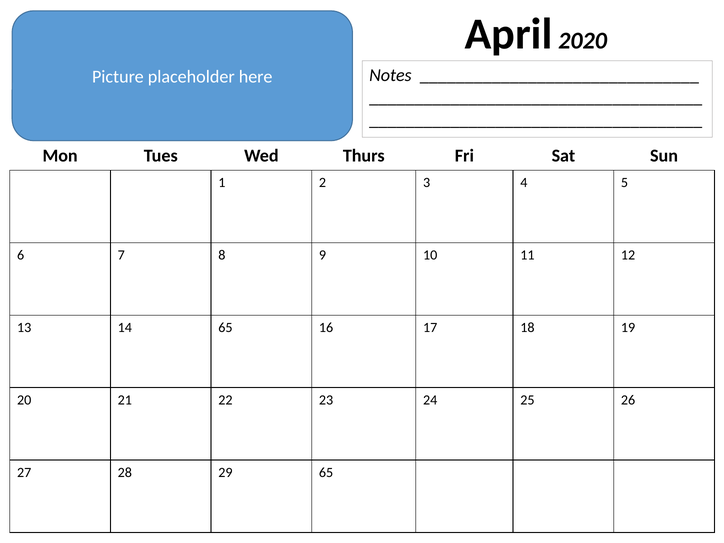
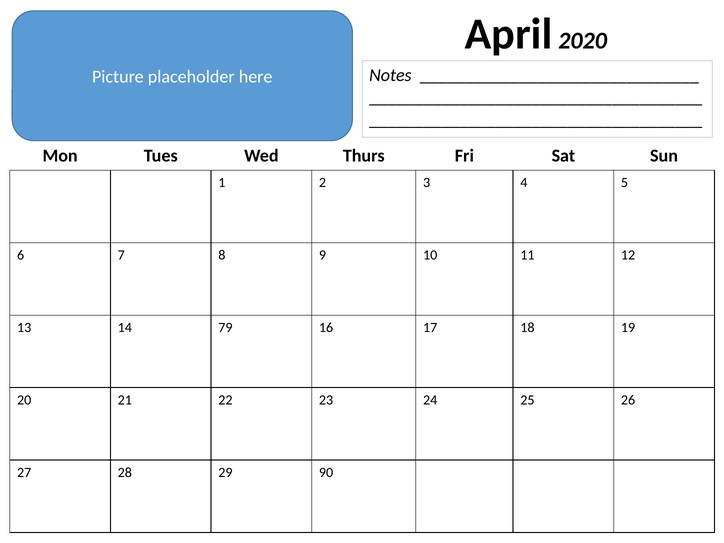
14 65: 65 -> 79 (225, 328)
29 65: 65 -> 90 (326, 472)
